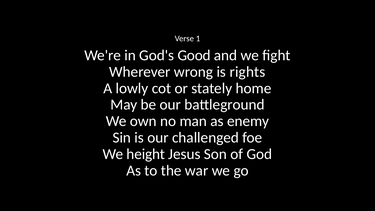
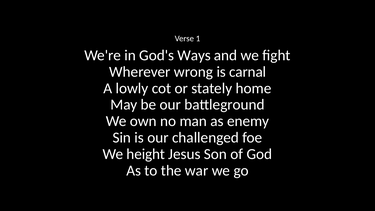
Good: Good -> Ways (194, 55)
rights: rights -> carnal (248, 72)
